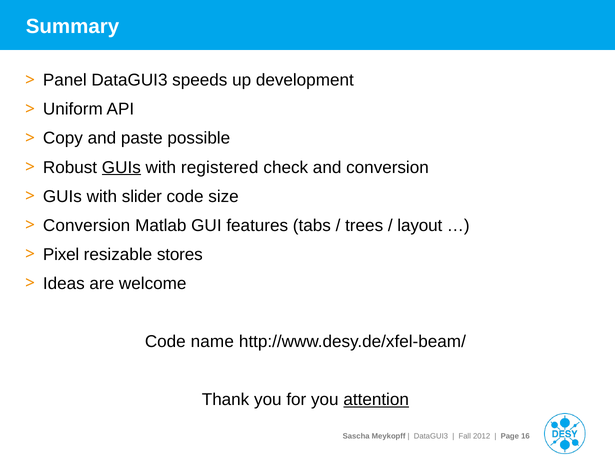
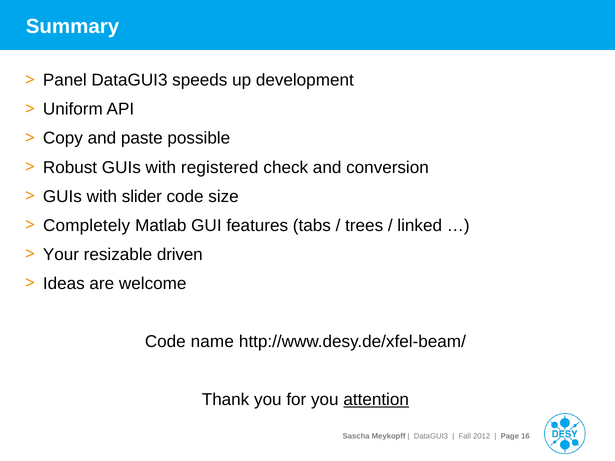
GUIs underline: present -> none (121, 167)
Conversion: Conversion -> Completely (87, 226)
layout: layout -> linked (420, 226)
Pixel: Pixel -> Your (61, 255)
stores: stores -> driven (180, 255)
